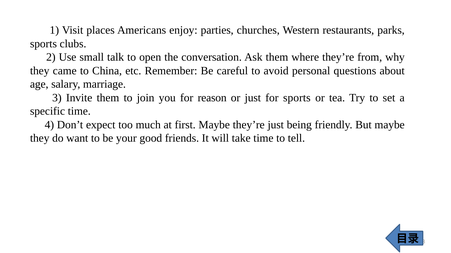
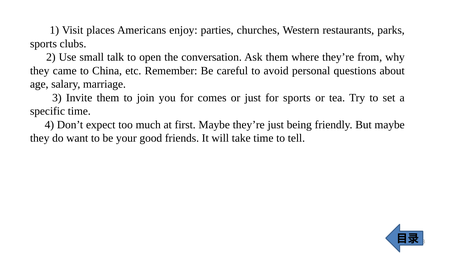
reason: reason -> comes (212, 98)
